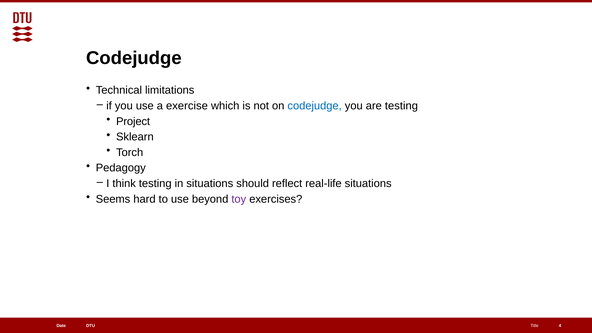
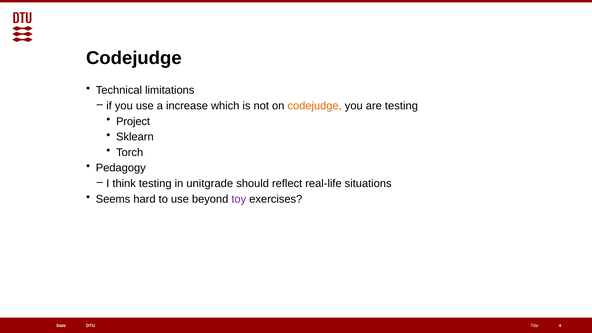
exercise: exercise -> increase (187, 106)
codejudge colour: blue -> orange (315, 106)
in situations: situations -> unitgrade (210, 184)
